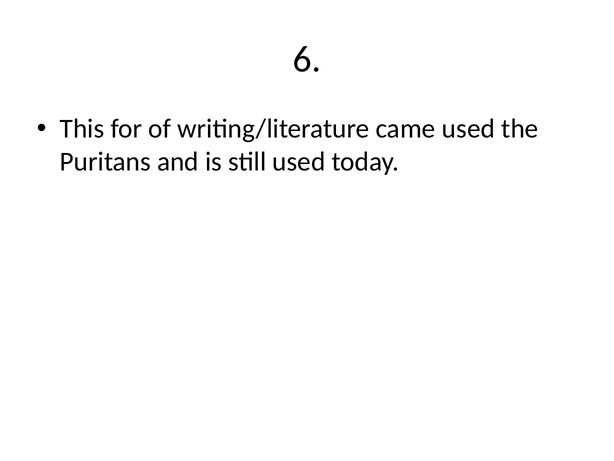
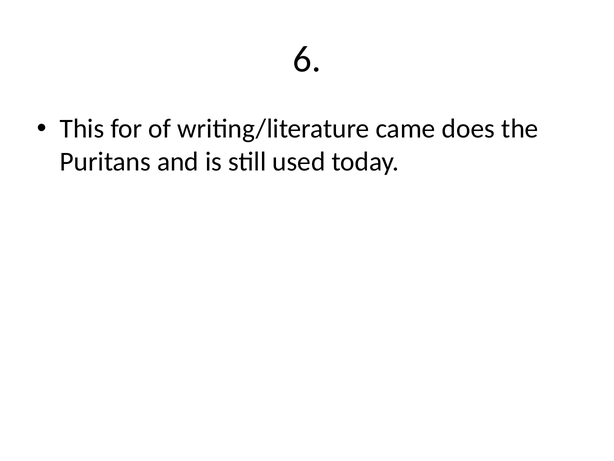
came used: used -> does (468, 129)
